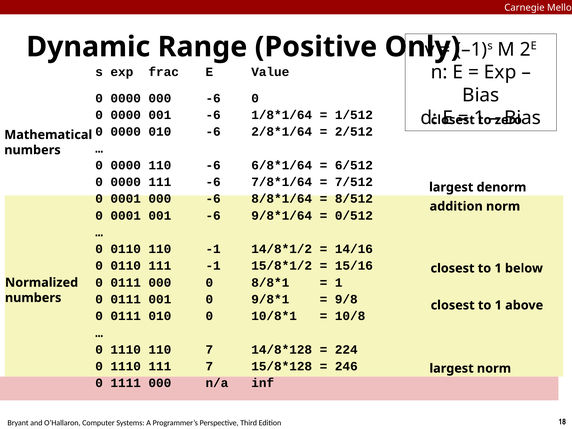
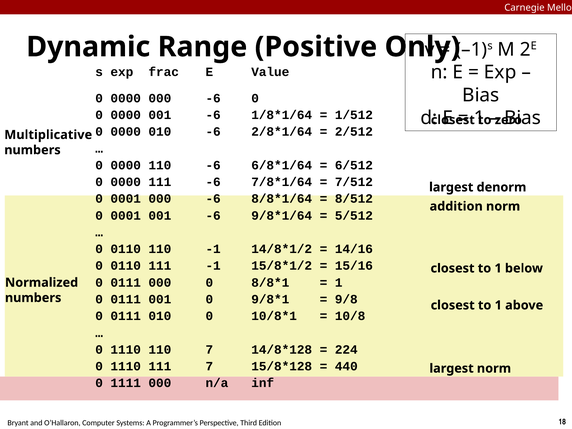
Mathematical: Mathematical -> Multiplicative (48, 135)
0/512: 0/512 -> 5/512 (354, 216)
246: 246 -> 440 (346, 366)
